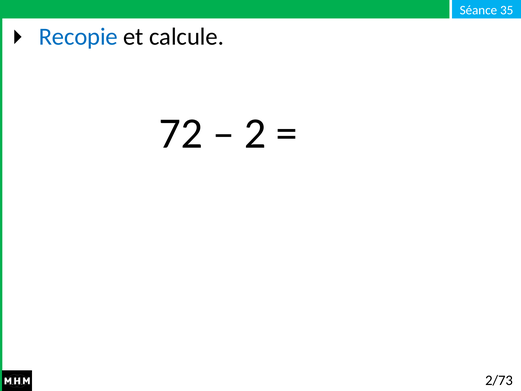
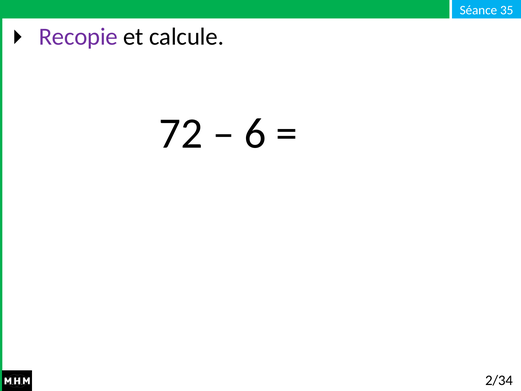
Recopie colour: blue -> purple (78, 37)
2: 2 -> 6 (255, 133)
2/73: 2/73 -> 2/34 (499, 380)
